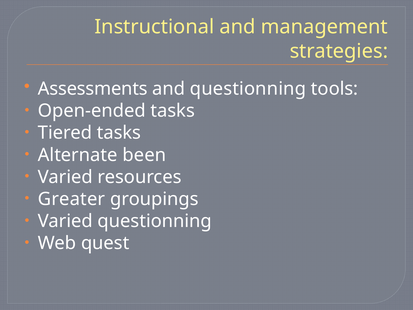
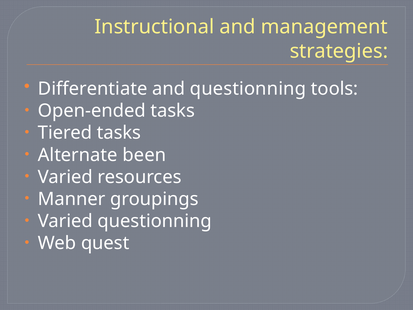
Assessments: Assessments -> Differentiate (93, 89)
Greater: Greater -> Manner (72, 199)
